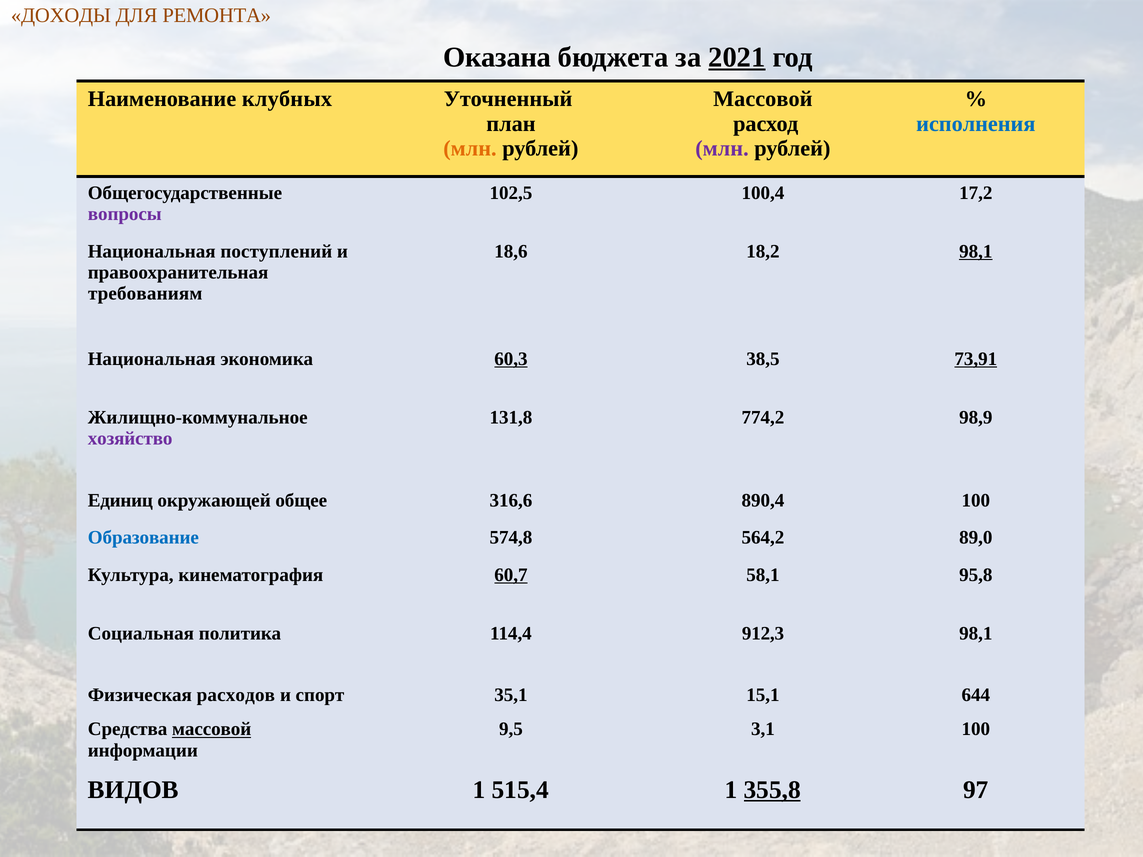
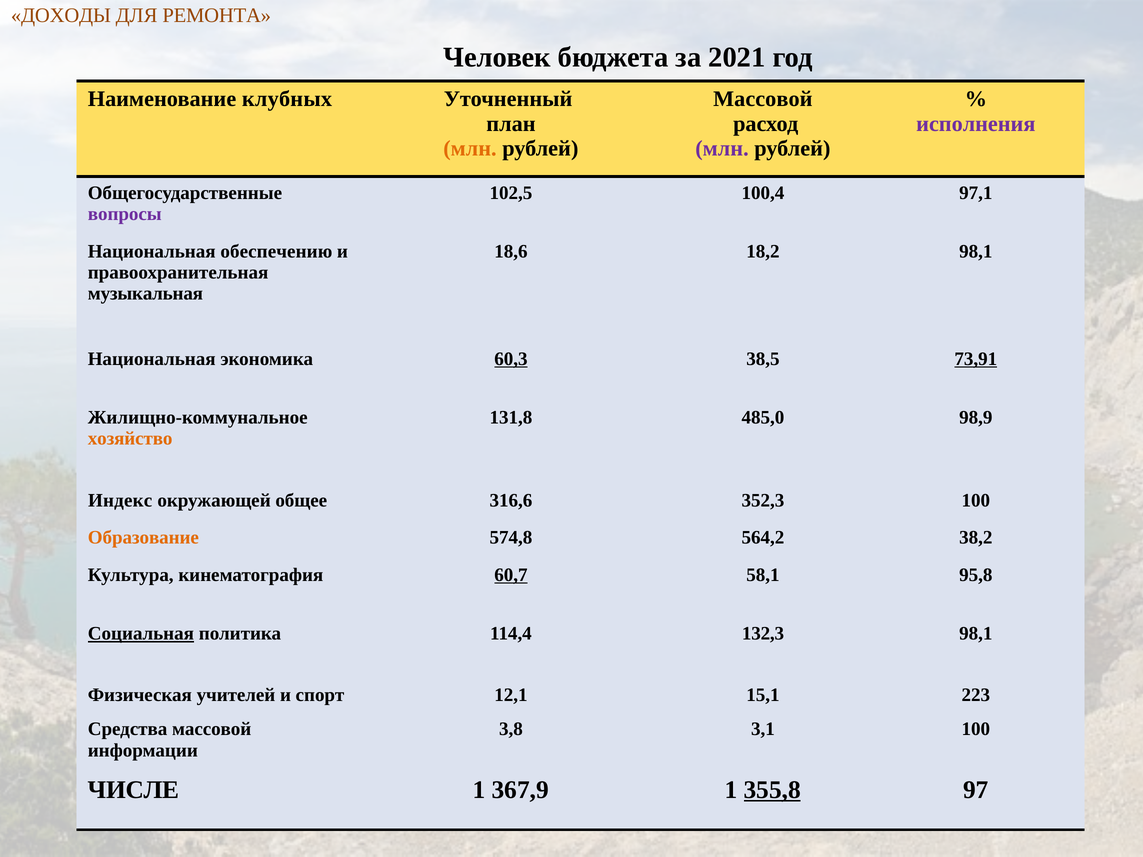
Оказана: Оказана -> Человек (497, 57)
2021 underline: present -> none (737, 57)
исполнения colour: blue -> purple (976, 124)
17,2: 17,2 -> 97,1 (976, 193)
поступлений: поступлений -> обеспечению (276, 251)
98,1 underline: present -> none (976, 251)
требованиям: требованиям -> музыкальная (145, 294)
774,2: 774,2 -> 485,0 (763, 417)
хозяйство colour: purple -> orange (130, 439)
Единиц: Единиц -> Индекс (120, 500)
890,4: 890,4 -> 352,3 (763, 500)
Образование colour: blue -> orange (143, 538)
89,0: 89,0 -> 38,2 (976, 538)
Социальная underline: none -> present (141, 634)
912,3: 912,3 -> 132,3 (763, 634)
расходов: расходов -> учителей (236, 695)
35,1: 35,1 -> 12,1 (511, 695)
644: 644 -> 223 (976, 695)
массовой underline: present -> none (212, 729)
9,5: 9,5 -> 3,8 (511, 729)
ВИДОВ: ВИДОВ -> ЧИСЛЕ (134, 790)
515,4: 515,4 -> 367,9 (520, 790)
